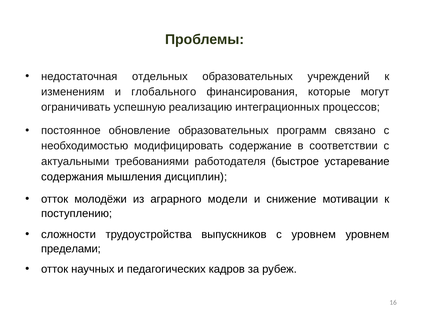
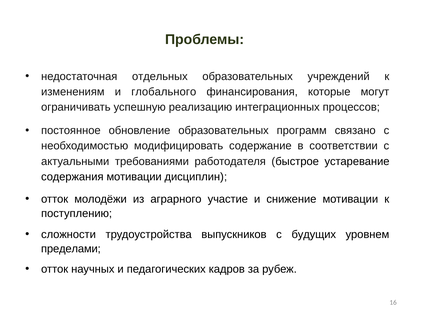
содержания мышления: мышления -> мотивации (134, 176)
модели: модели -> участие (228, 199)
с уровнем: уровнем -> будущих (314, 234)
